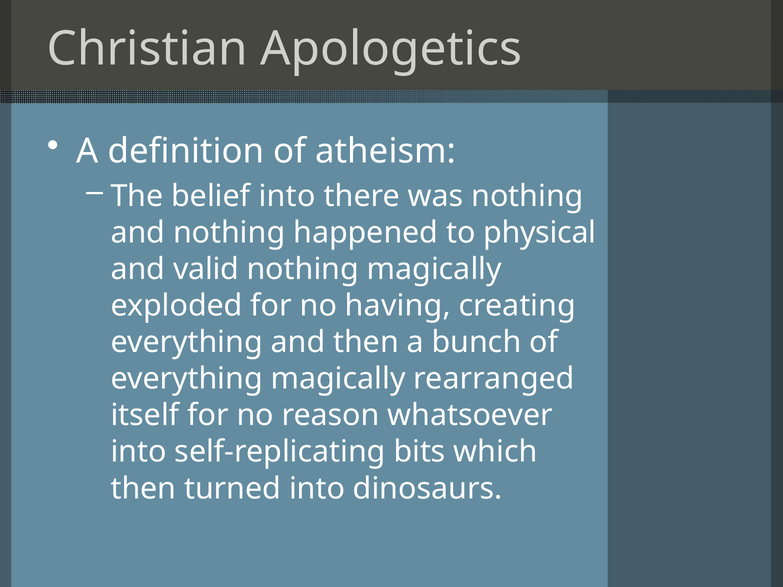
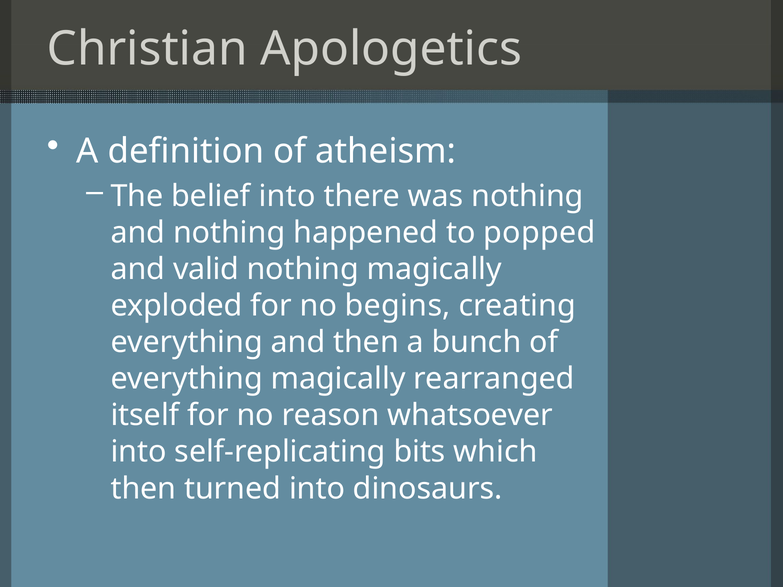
physical: physical -> popped (539, 233)
having: having -> begins (398, 306)
